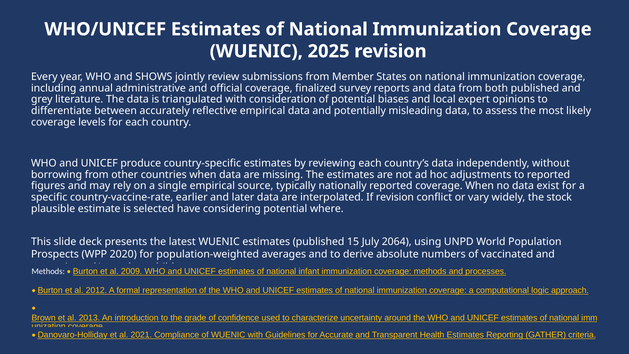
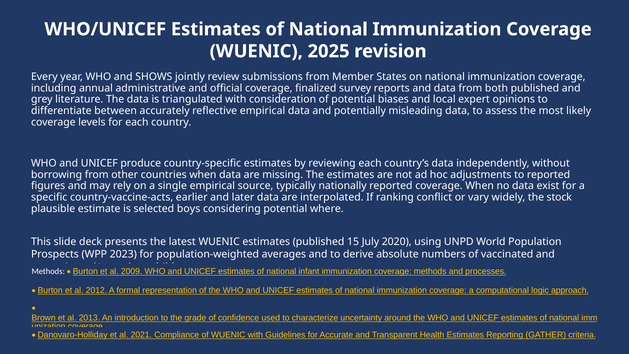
country-vaccine-rate: country-vaccine-rate -> country-vaccine-acts (122, 197)
If revision: revision -> ranking (395, 197)
have: have -> boys (189, 208)
2064: 2064 -> 2020 (397, 242)
2020: 2020 -> 2023 (123, 254)
